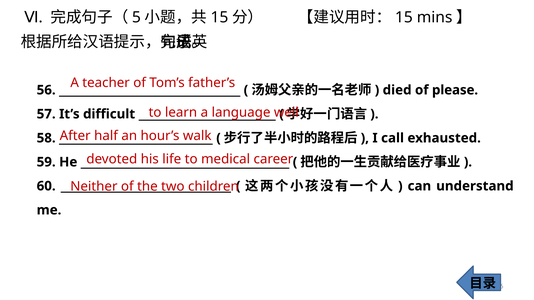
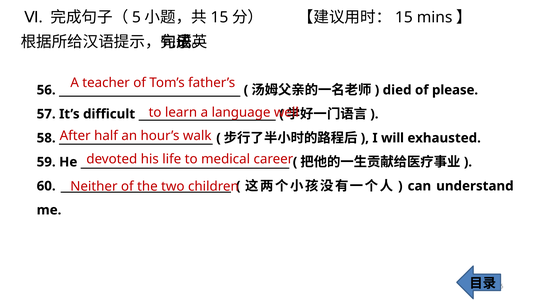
call: call -> will (393, 138)
